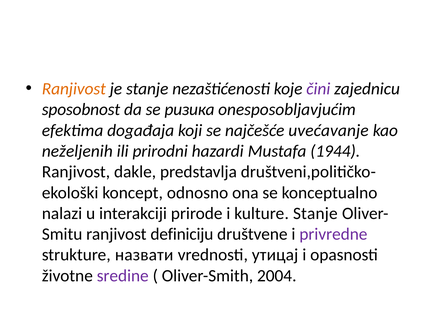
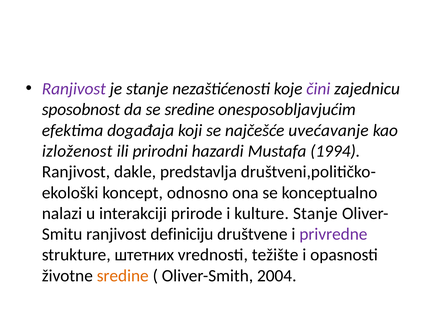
Ranjivost colour: orange -> purple (74, 89)
se ризика: ризика -> sredine (190, 110)
neželjenih: neželjenih -> izloženost (77, 151)
1944: 1944 -> 1994 (335, 151)
назвати: назвати -> штетних (144, 255)
утицај: утицај -> težište (275, 255)
sredine colour: purple -> orange (123, 275)
